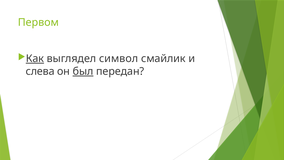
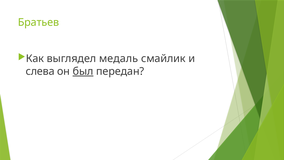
Первом: Первом -> Братьев (38, 22)
Как underline: present -> none (35, 59)
символ: символ -> медаль (119, 59)
